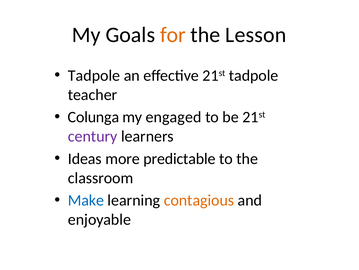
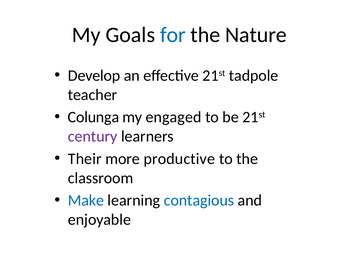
for colour: orange -> blue (173, 35)
Lesson: Lesson -> Nature (256, 35)
Tadpole: Tadpole -> Develop (94, 75)
Ideas: Ideas -> Their (85, 158)
predictable: predictable -> productive (179, 158)
contagious colour: orange -> blue (199, 200)
